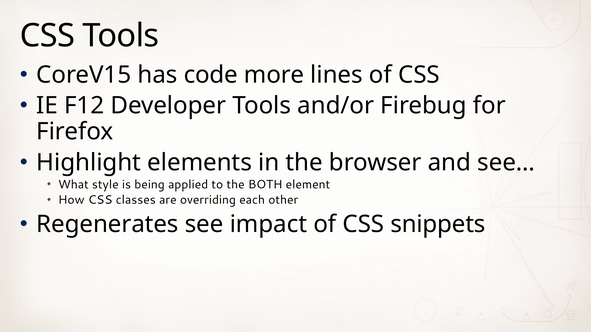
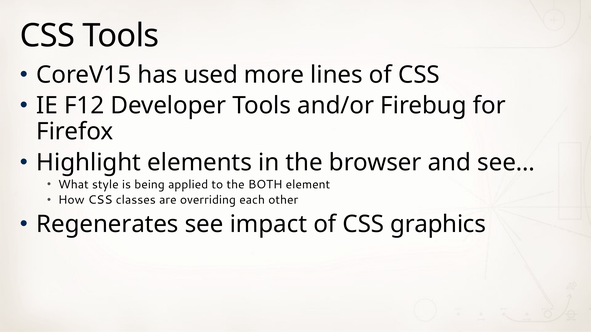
code: code -> used (211, 75)
snippets: snippets -> graphics (438, 225)
